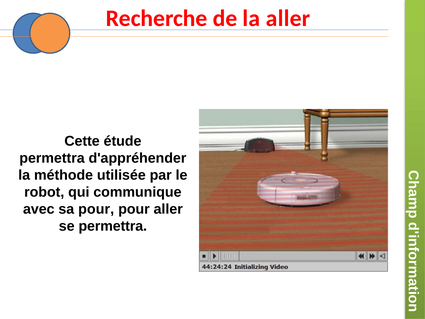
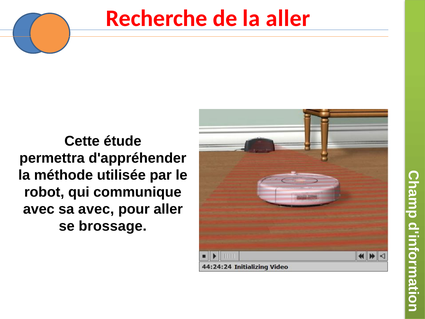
sa pour: pour -> avec (96, 209)
se permettra: permettra -> brossage (113, 226)
